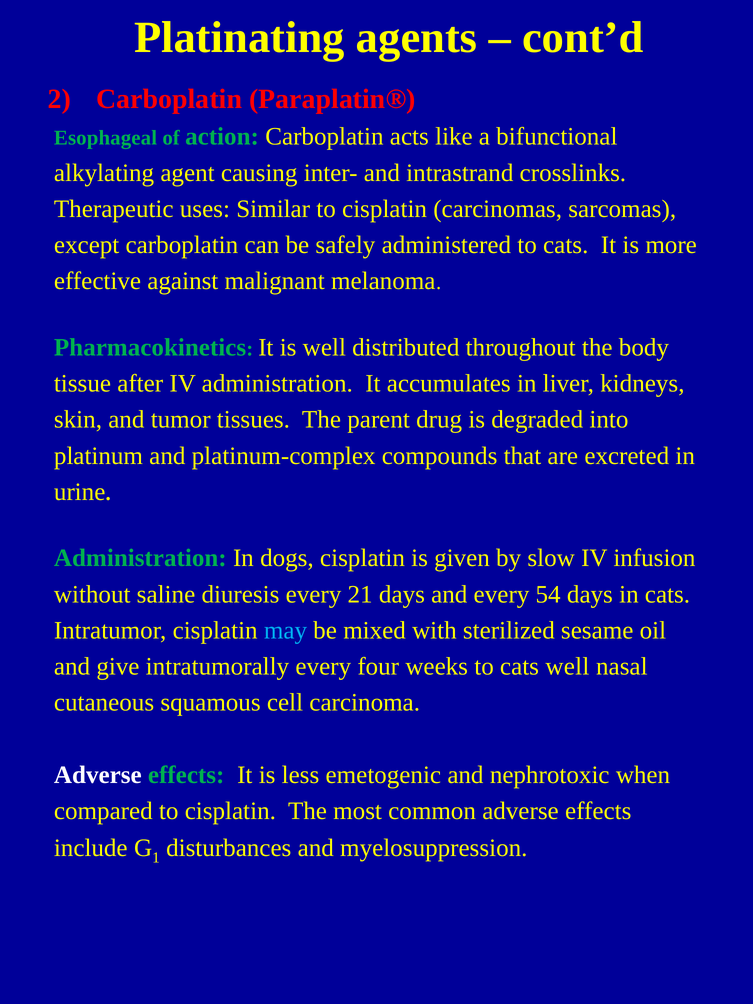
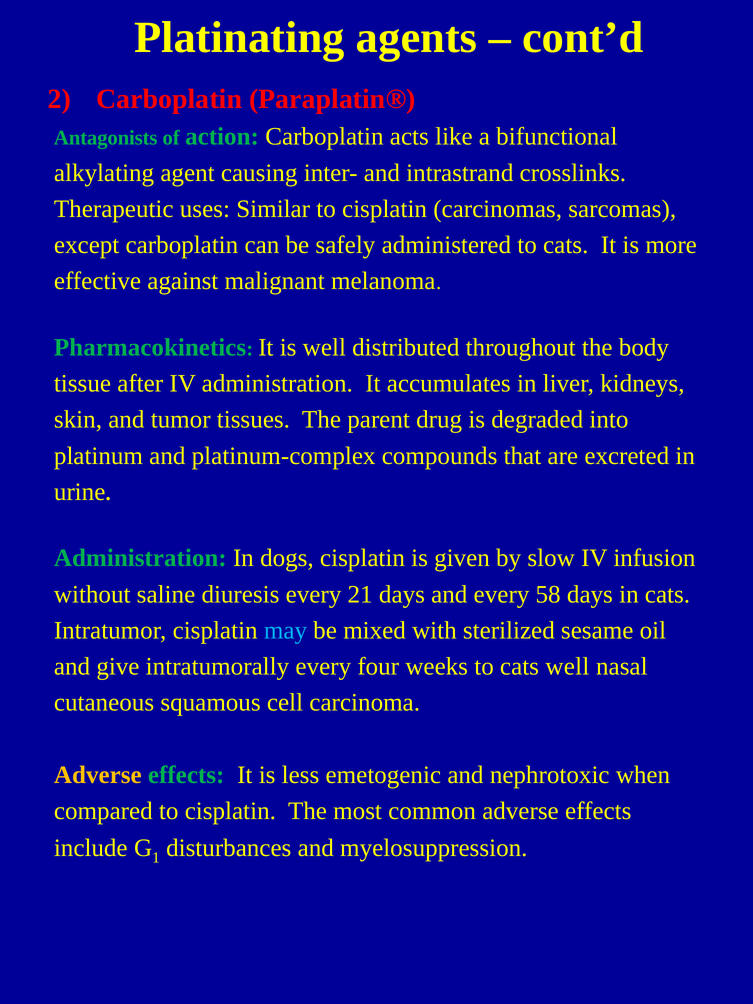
Esophageal: Esophageal -> Antagonists (106, 138)
54: 54 -> 58 (548, 594)
Adverse colour: white -> yellow (98, 775)
